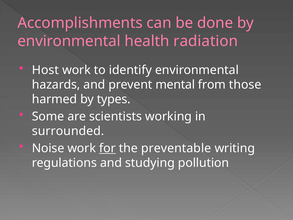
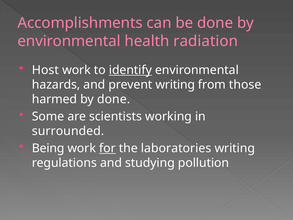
identify underline: none -> present (130, 70)
prevent mental: mental -> writing (175, 85)
by types: types -> done (114, 99)
Noise: Noise -> Being (48, 148)
preventable: preventable -> laboratories (176, 148)
